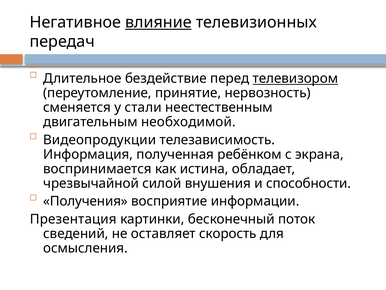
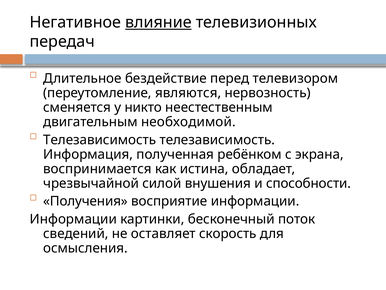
телевизором underline: present -> none (295, 78)
принятие: принятие -> являются (188, 93)
стали: стали -> никто (143, 107)
Видеопродукции: Видеопродукции -> Телезависимость (100, 140)
Презентация: Презентация -> Информации (73, 219)
